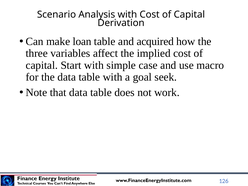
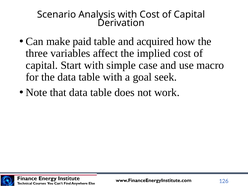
loan: loan -> paid (82, 41)
